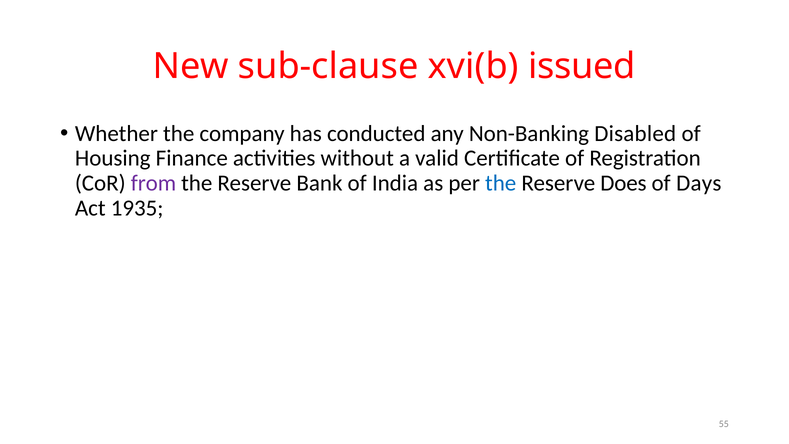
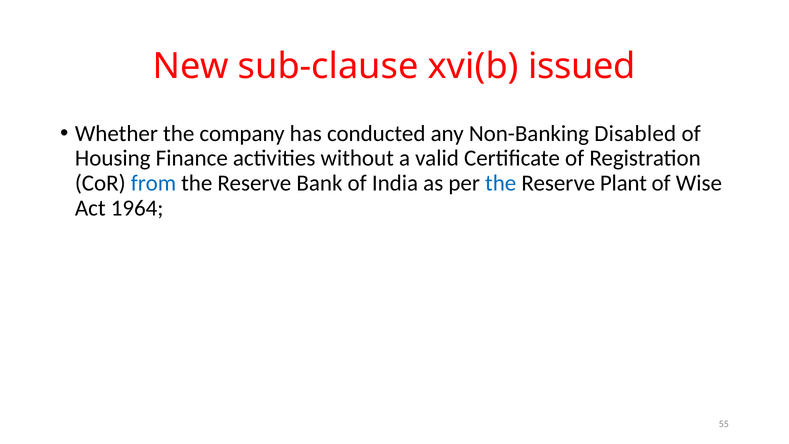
from colour: purple -> blue (153, 183)
Does: Does -> Plant (623, 183)
Days: Days -> Wise (699, 183)
1935: 1935 -> 1964 (137, 208)
